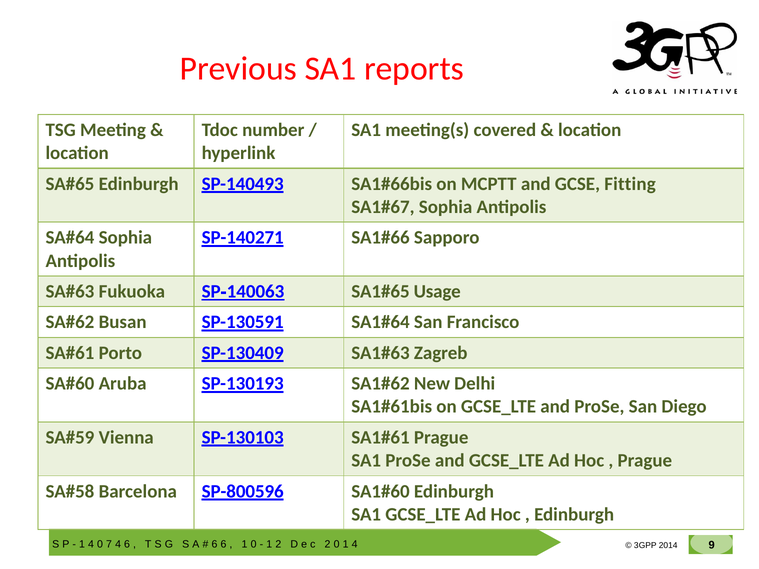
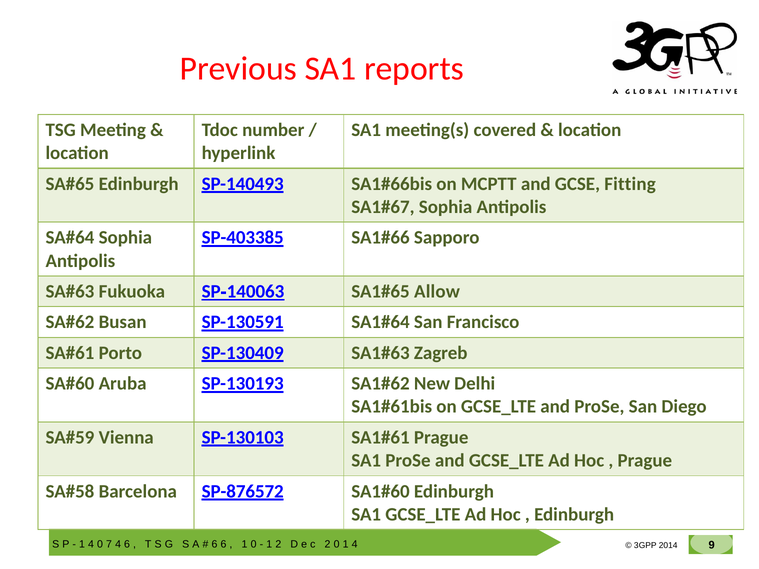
SP-140271: SP-140271 -> SP-403385 (243, 238)
Usage: Usage -> Allow (437, 292)
SP-800596: SP-800596 -> SP-876572 (243, 492)
